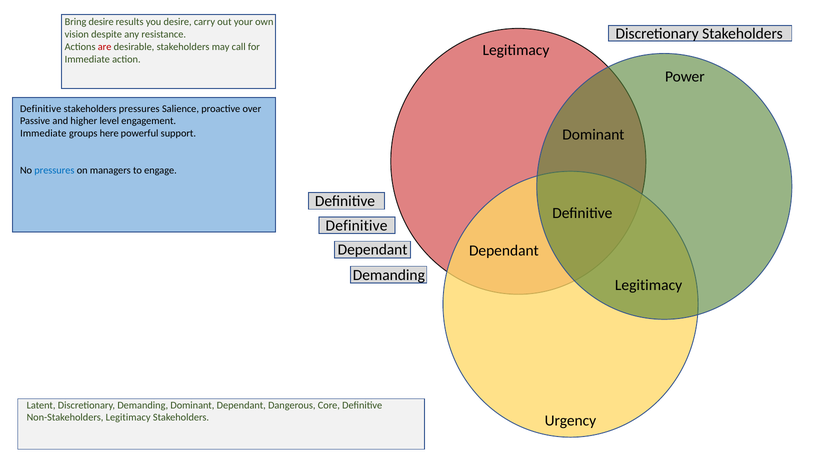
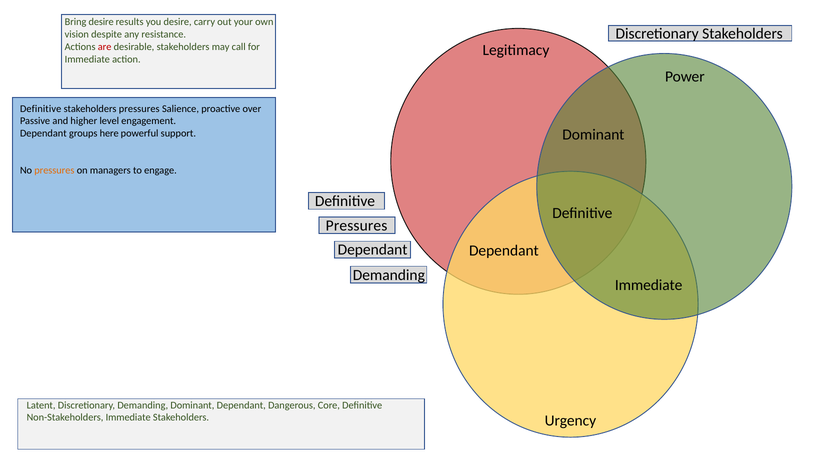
Immediate: Immediate -> Dependant (43, 133)
pressures colour: blue -> orange (54, 171)
Definitive: Definitive -> Pressures (357, 226)
Legitimacy: Legitimacy -> Immediate (649, 285)
Non-Stakeholders Legitimacy: Legitimacy -> Immediate (128, 418)
